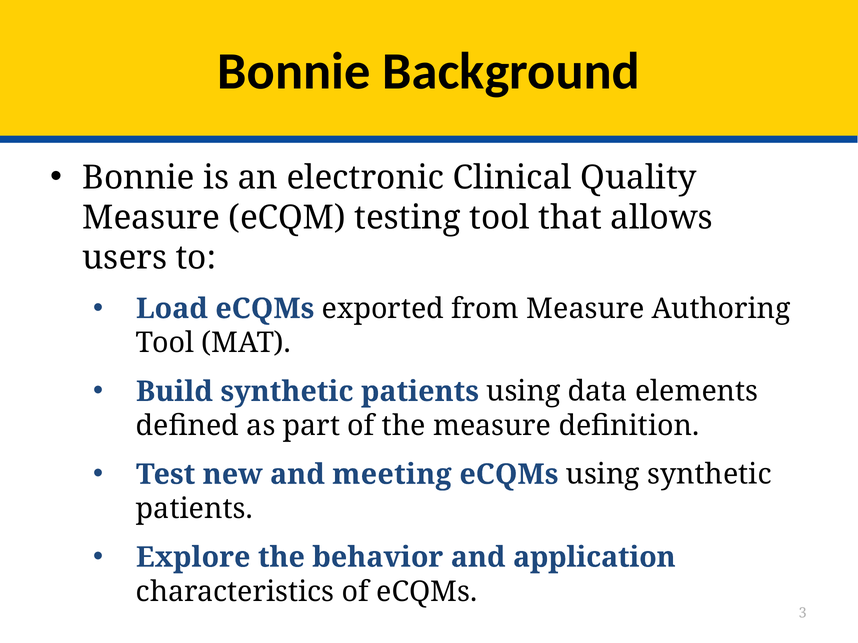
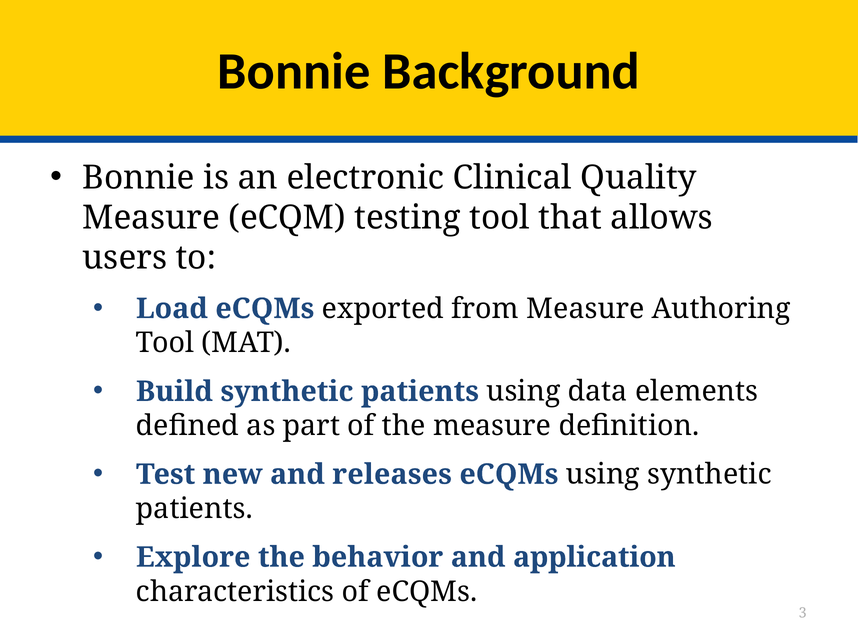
meeting: meeting -> releases (392, 475)
